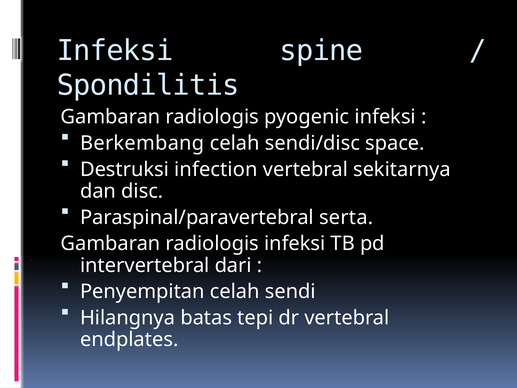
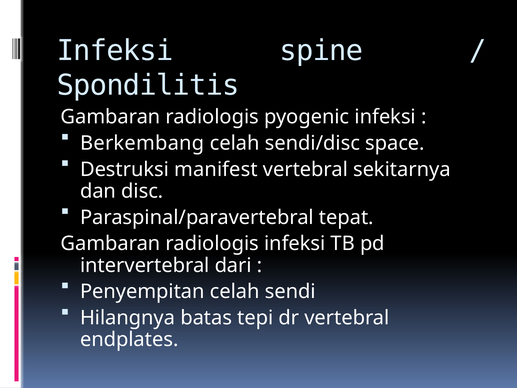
infection: infection -> manifest (216, 169)
serta: serta -> tepat (346, 217)
